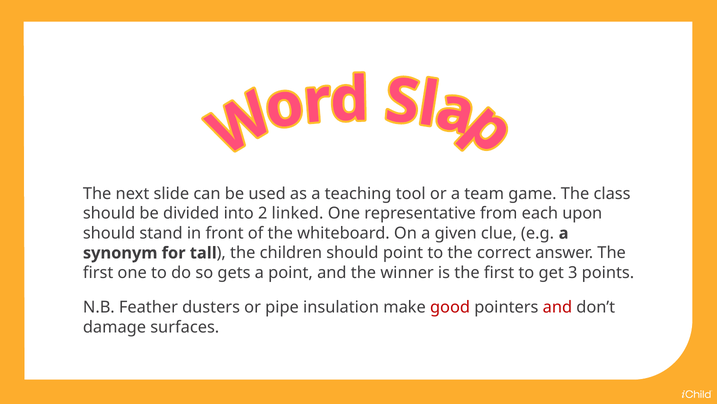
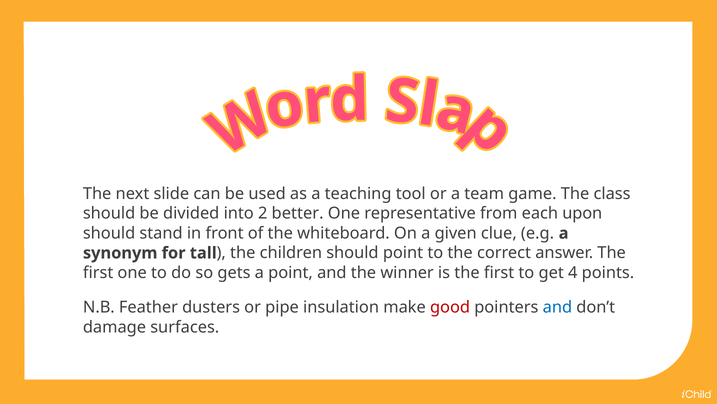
linked: linked -> better (298, 213)
3: 3 -> 4 (573, 272)
and colour: red -> blue (557, 307)
